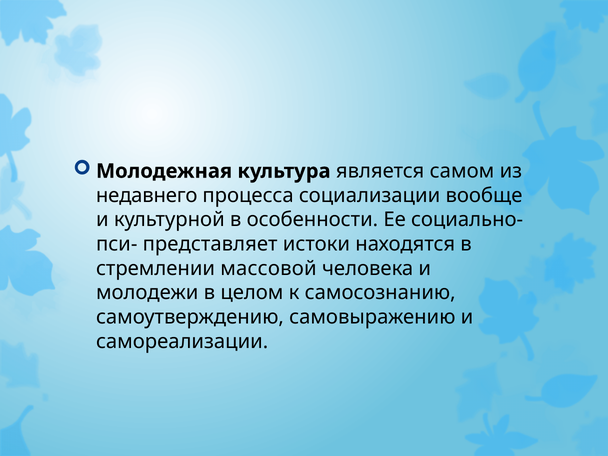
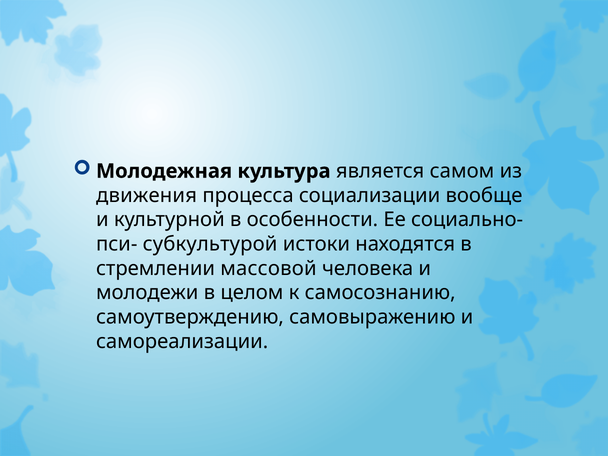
недавнего: недавнего -> движения (147, 195)
представляет: представляет -> субкультурой (210, 244)
